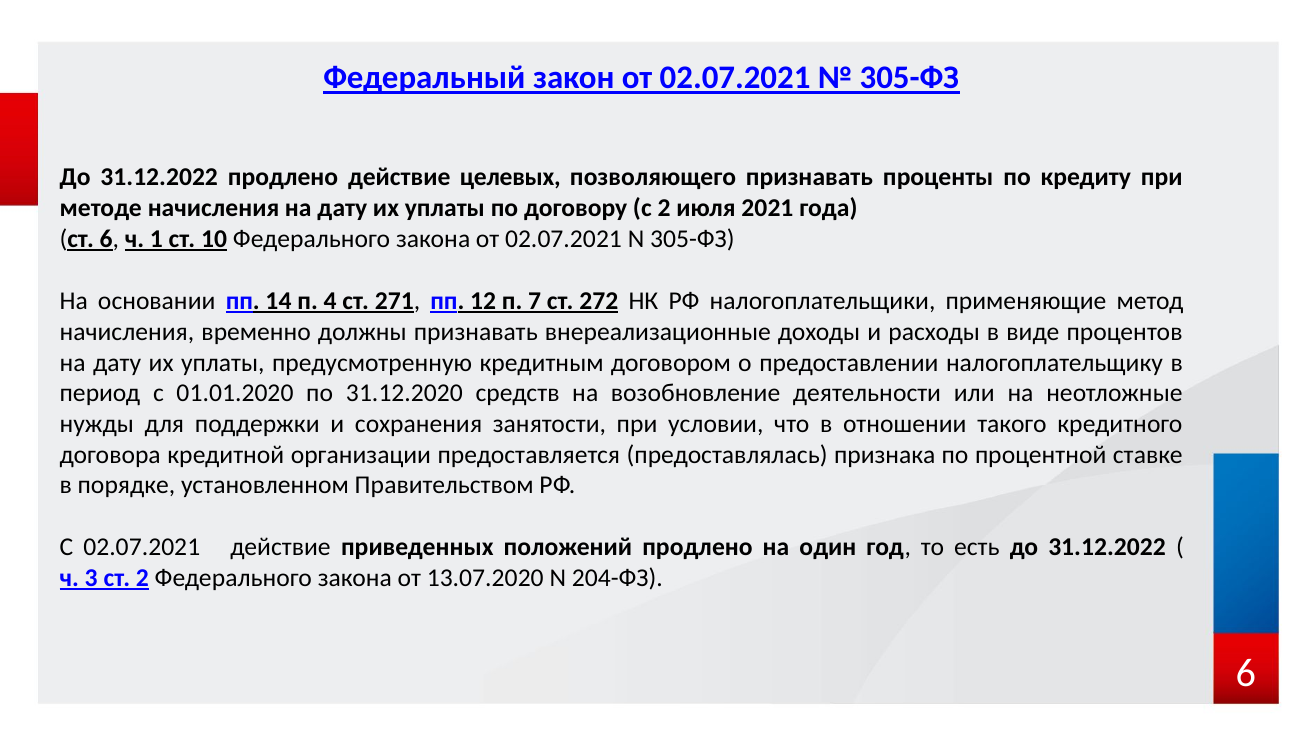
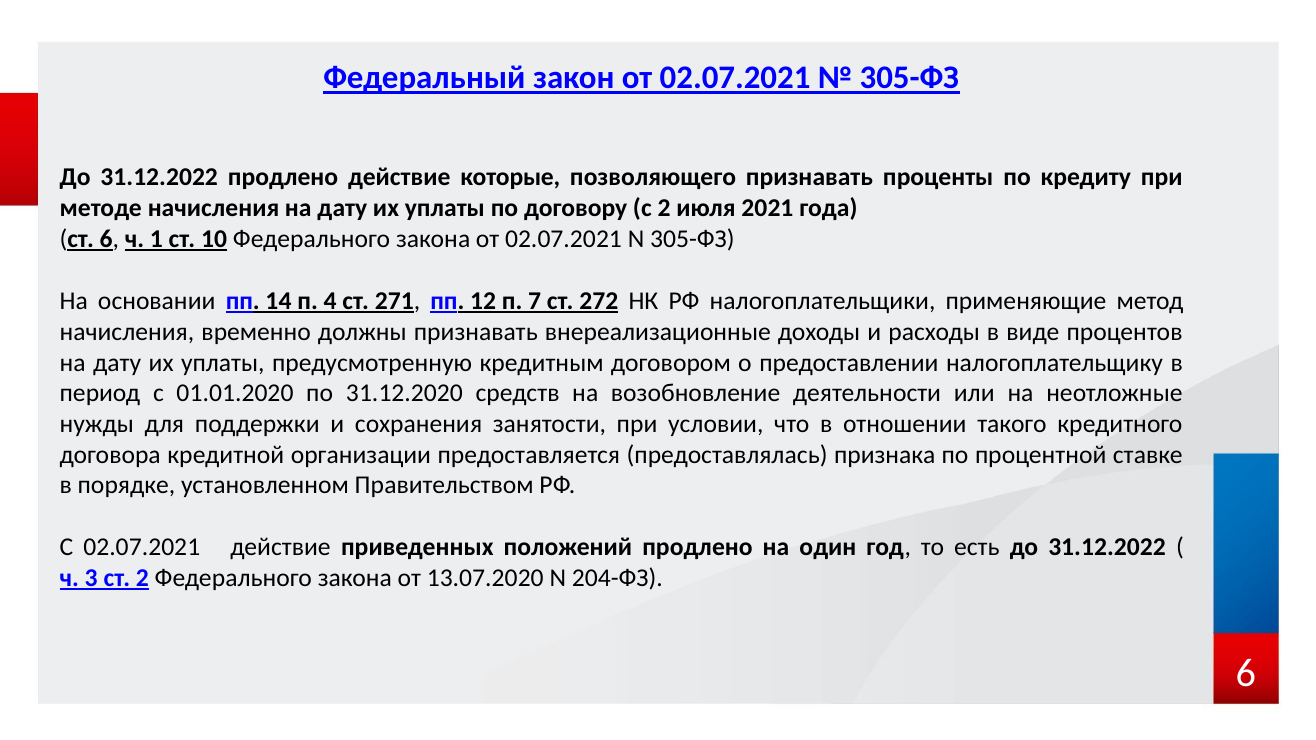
целевых: целевых -> которые (510, 178)
